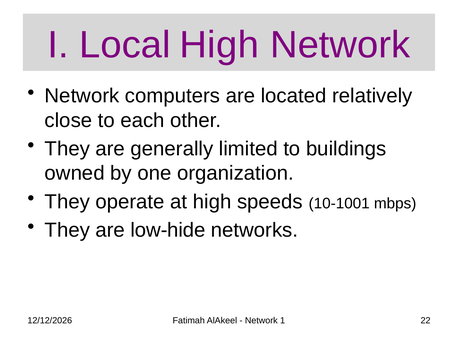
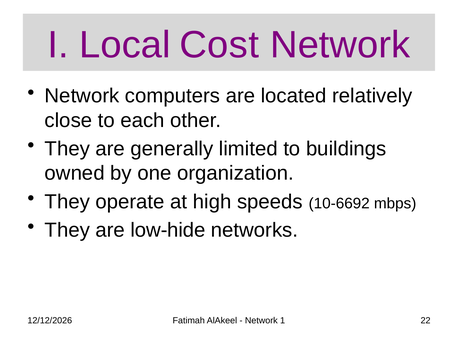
Local High: High -> Cost (219, 45)
10-1001: 10-1001 -> 10-6692 (339, 204)
